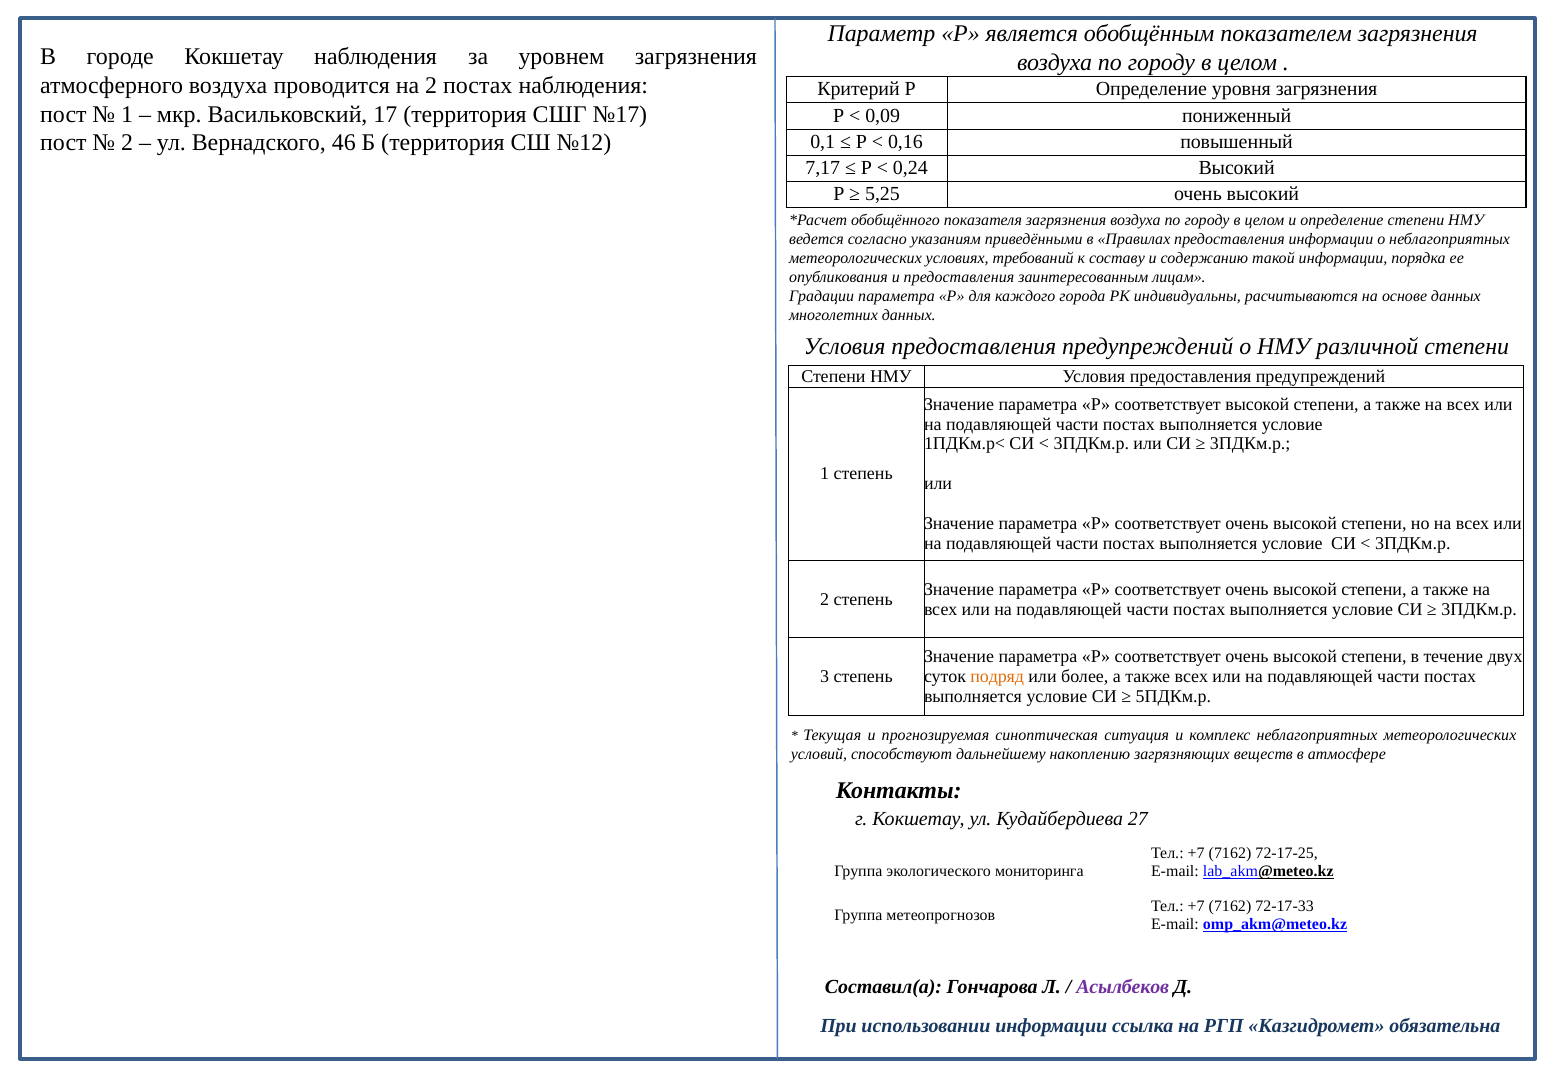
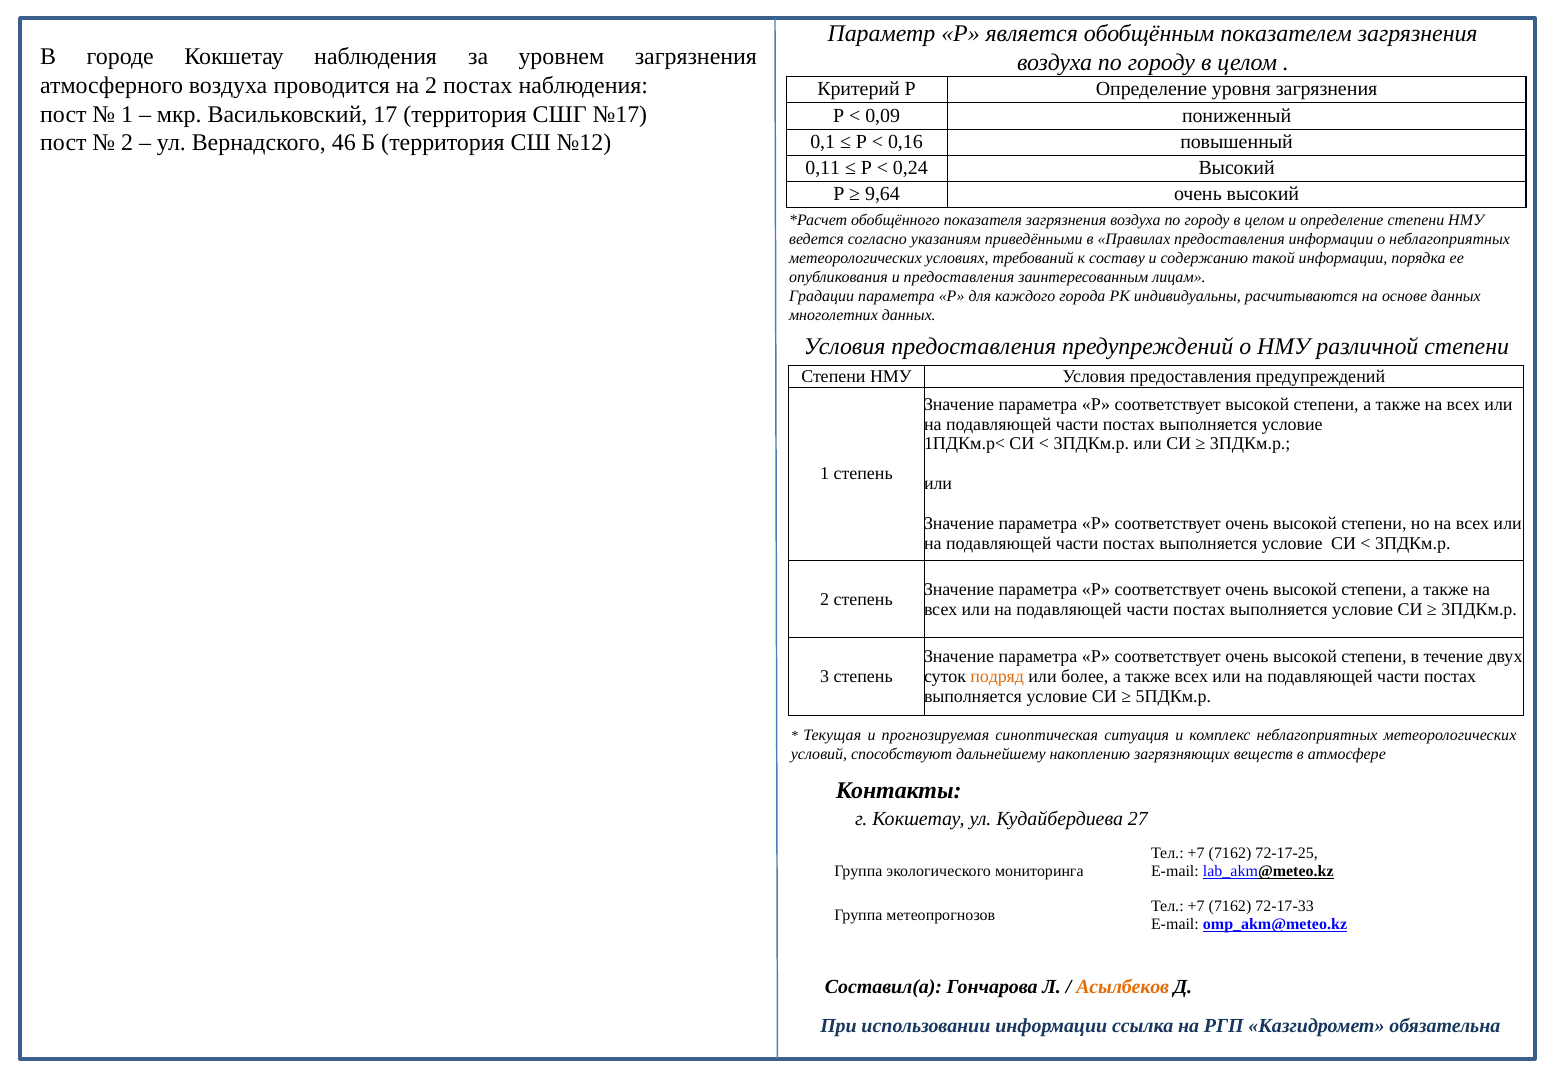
7,17: 7,17 -> 0,11 (823, 168)
5,25: 5,25 -> 9,64 (882, 194)
Асылбеков colour: purple -> orange (1123, 986)
